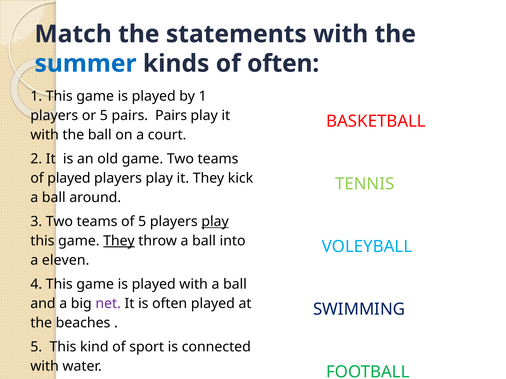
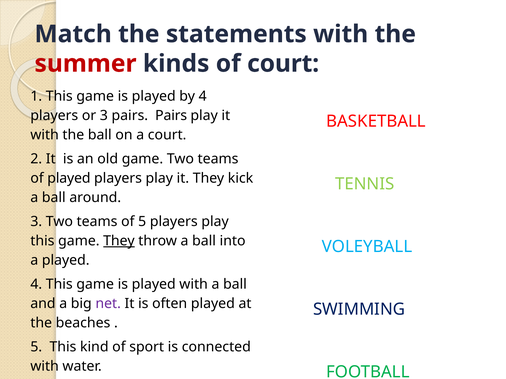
summer colour: blue -> red (86, 64)
of often: often -> court (283, 64)
by 1: 1 -> 4 (203, 96)
or 5: 5 -> 3 (104, 116)
play underline: present -> none (215, 222)
a eleven: eleven -> played (66, 260)
